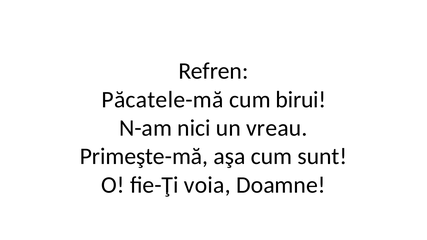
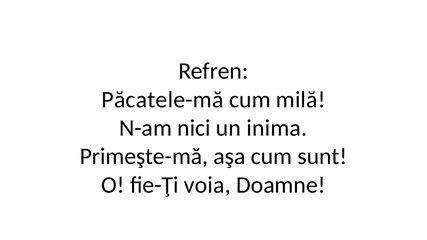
birui: birui -> milă (301, 100)
vreau: vreau -> inima (277, 128)
